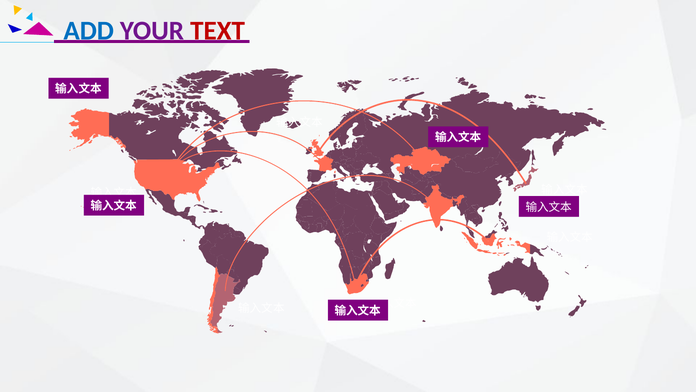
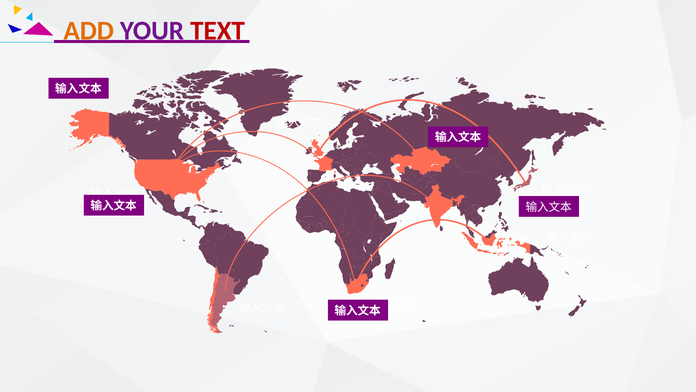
ADD colour: blue -> orange (89, 31)
